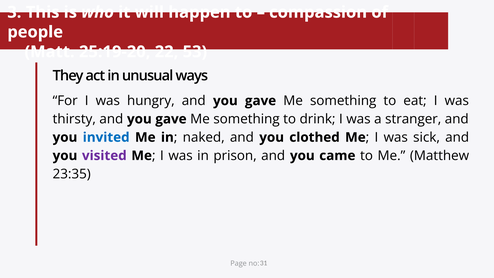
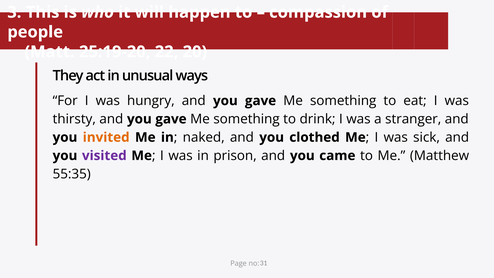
53: 53 -> 20 (195, 52)
invited colour: blue -> orange (106, 138)
23:35: 23:35 -> 55:35 (72, 174)
